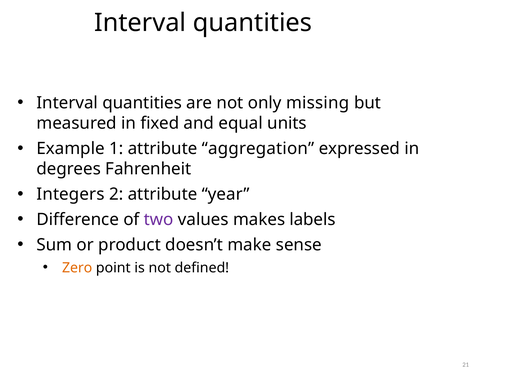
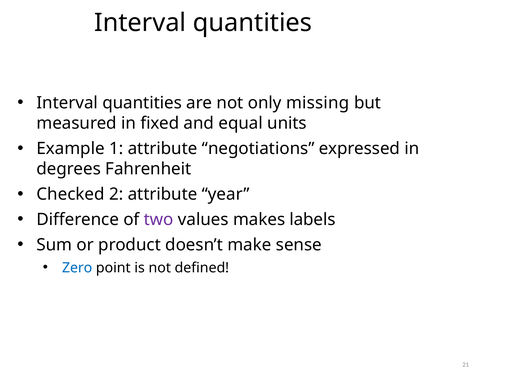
aggregation: aggregation -> negotiations (258, 149)
Integers: Integers -> Checked (71, 194)
Zero colour: orange -> blue (77, 268)
